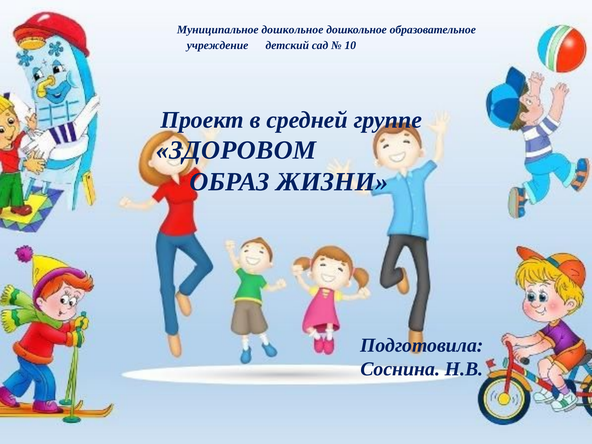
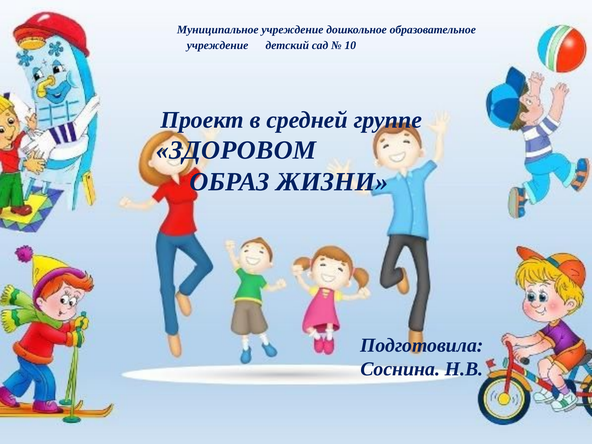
Муниципальное дошкольное: дошкольное -> учреждение (292, 30)
